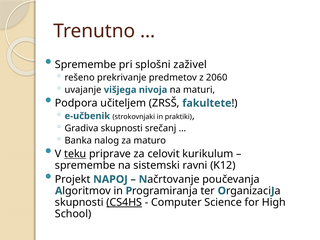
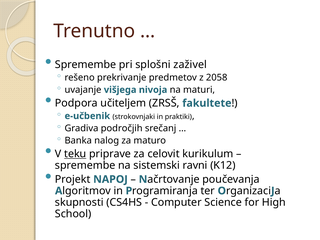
2060: 2060 -> 2058 (217, 78)
Gradiva skupnosti: skupnosti -> področjih (122, 128)
CS4HS underline: present -> none (124, 202)
